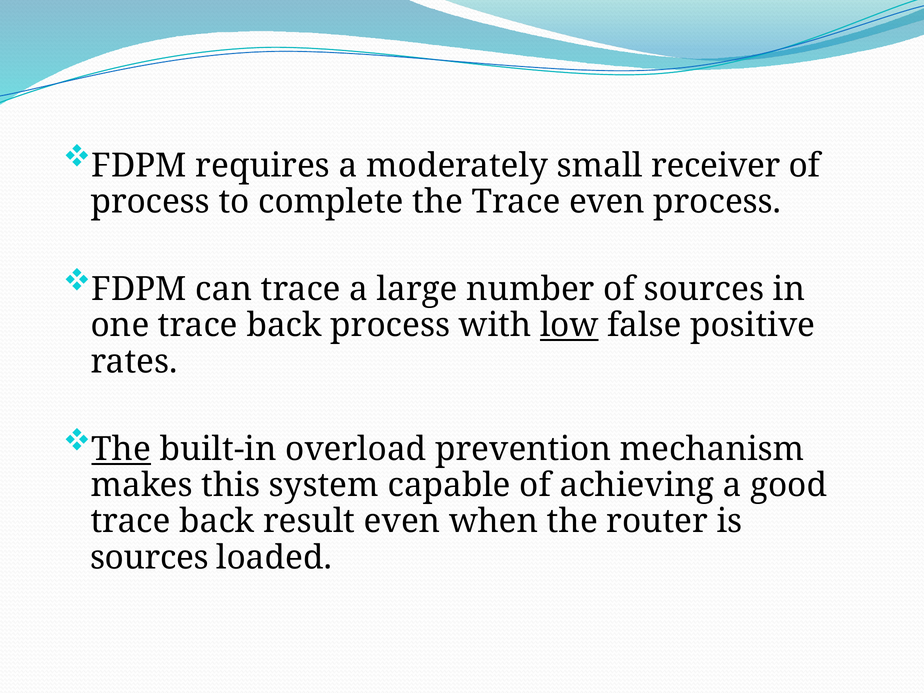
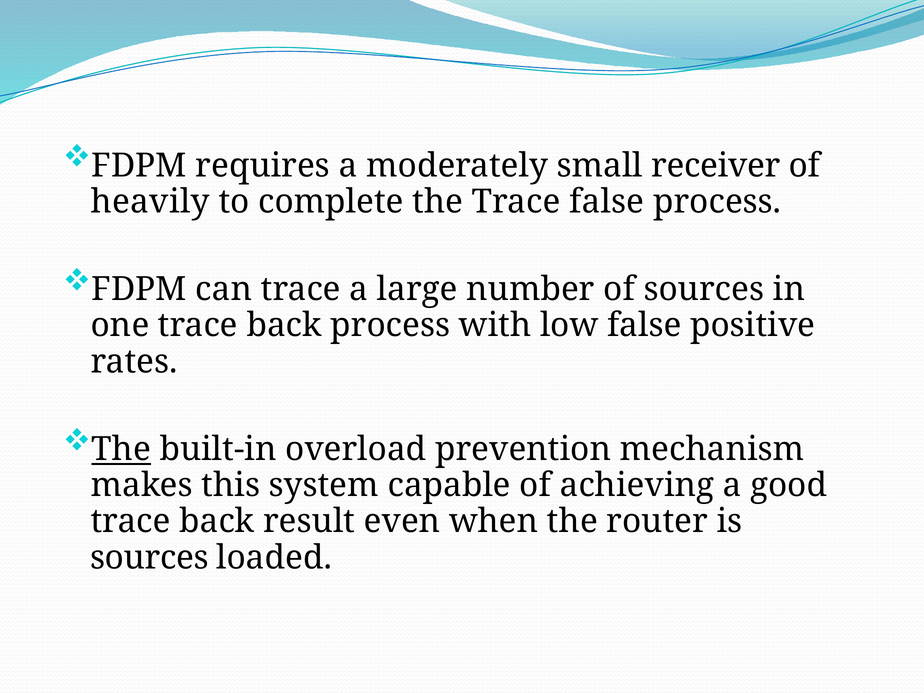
process: process -> heavily (150, 202)
Trace even: even -> false (607, 202)
low underline: present -> none (569, 325)
